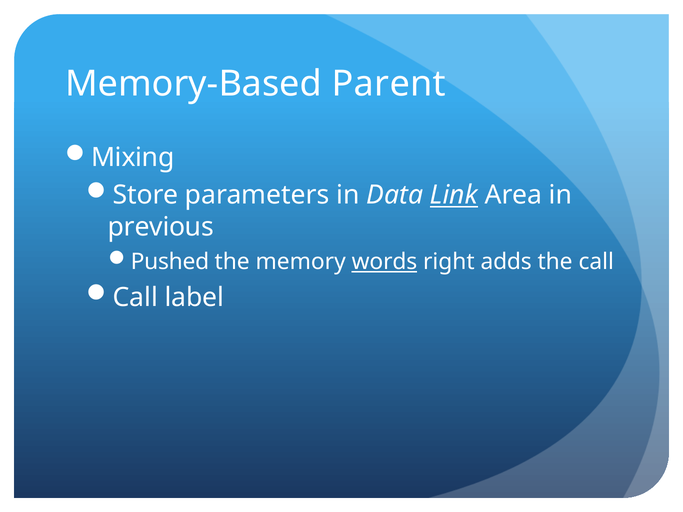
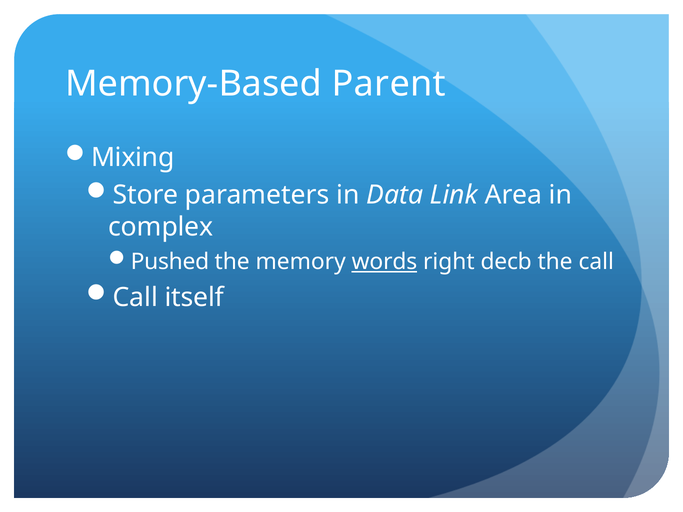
Link underline: present -> none (454, 195)
previous: previous -> complex (161, 227)
adds: adds -> decb (506, 262)
label: label -> itself (194, 298)
